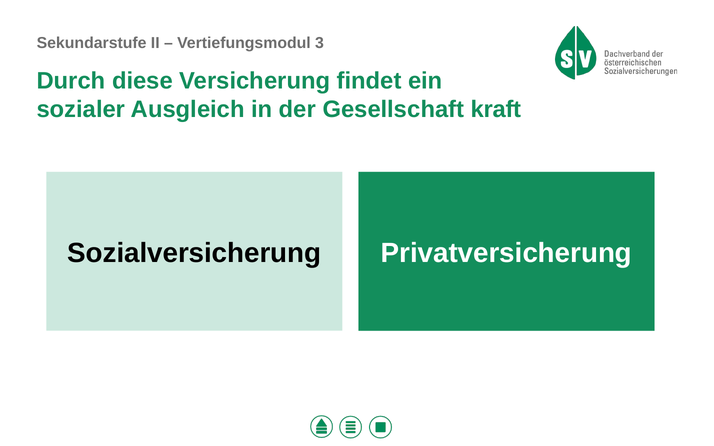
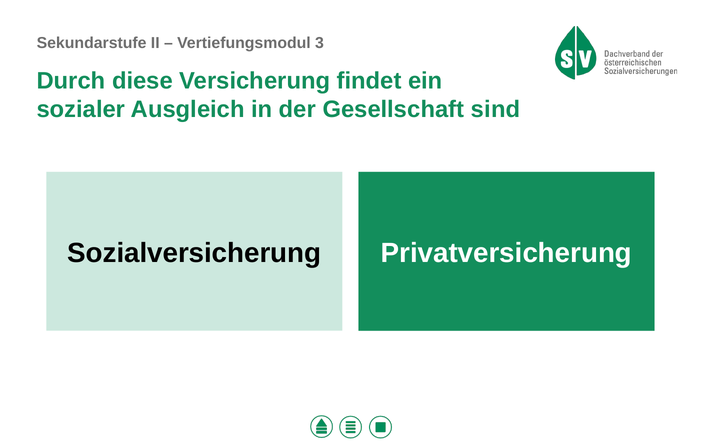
kraft: kraft -> sind (496, 109)
